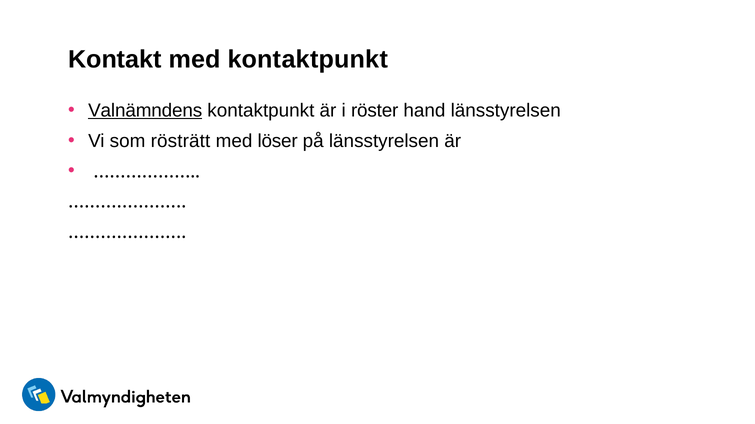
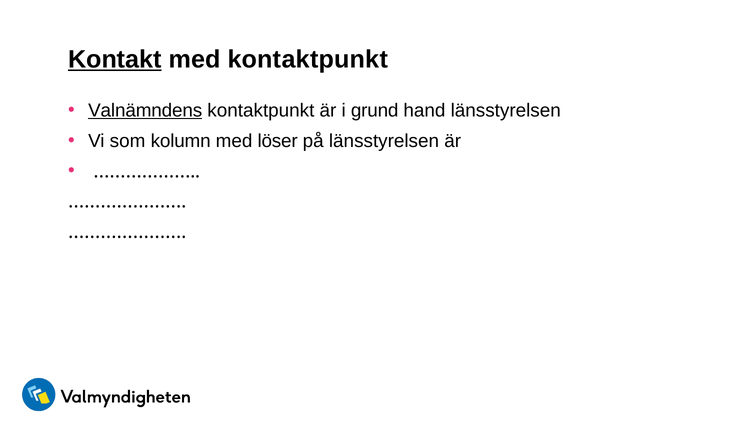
Kontakt underline: none -> present (115, 60)
röster: röster -> grund (375, 111)
rösträtt: rösträtt -> kolumn (181, 141)
